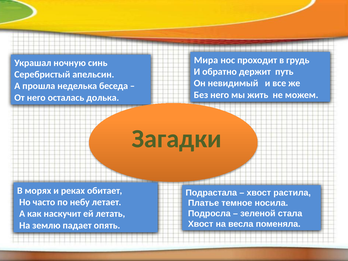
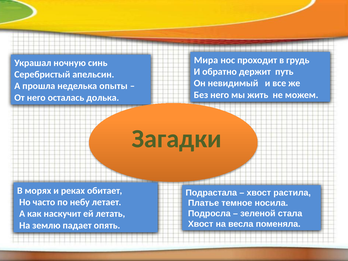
беседа: беседа -> опыты (113, 86)
